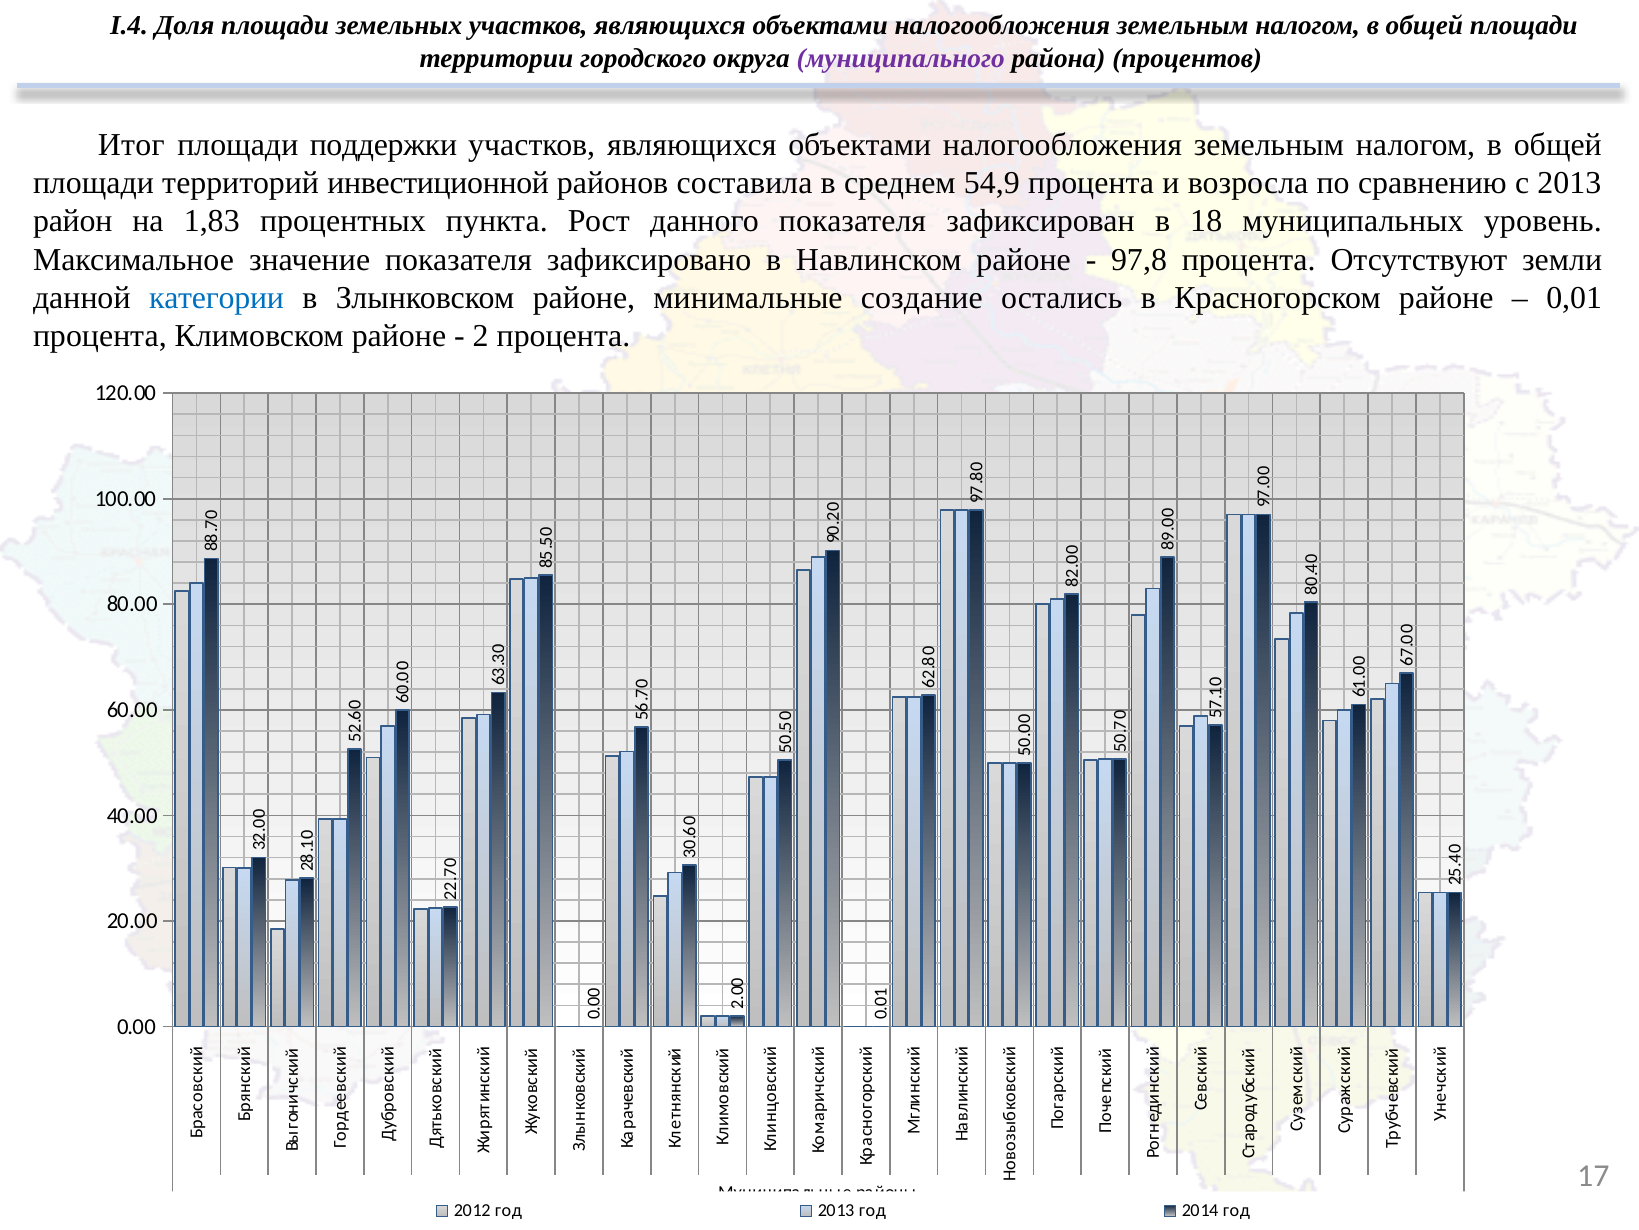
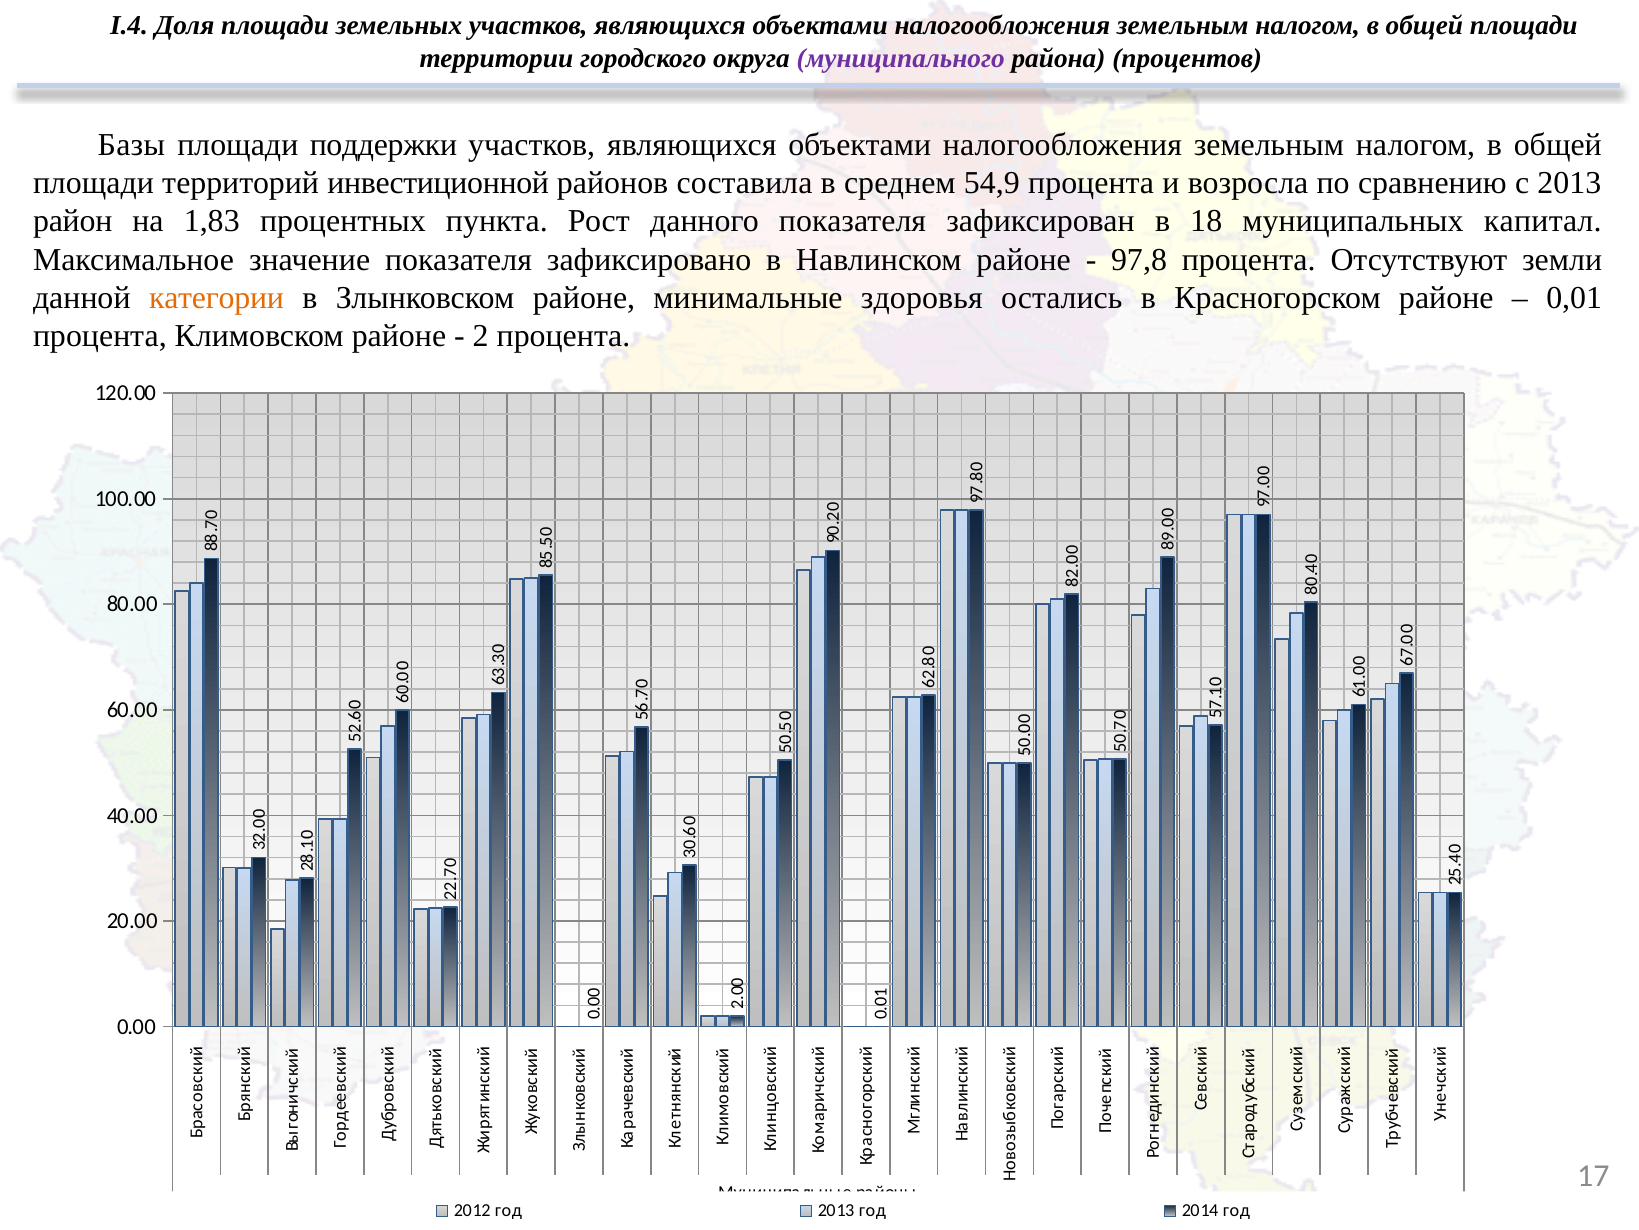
Итог: Итог -> Базы (131, 145)
уровень: уровень -> капитал (1543, 221)
категории colour: blue -> orange (217, 298)
создание: создание -> здоровья (922, 298)
